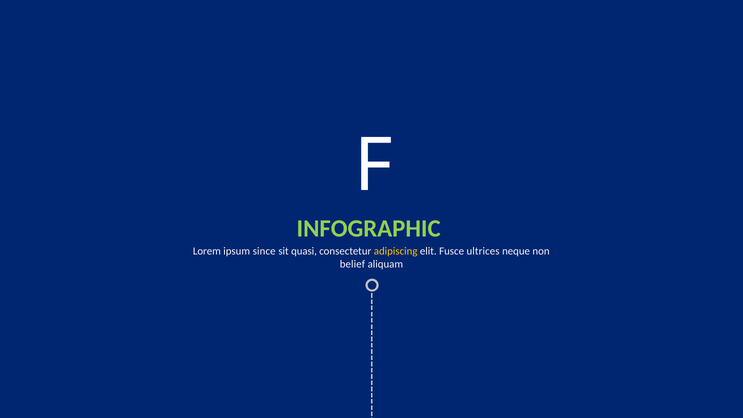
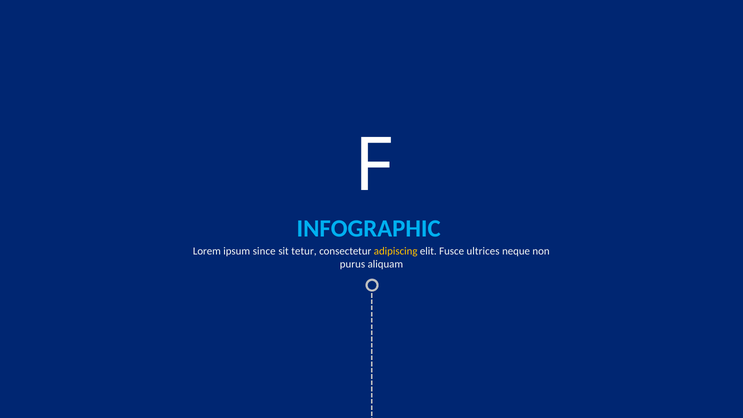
INFOGRAPHIC colour: light green -> light blue (369, 228)
quasi: quasi -> tetur (304, 251)
belief: belief -> purus (352, 264)
